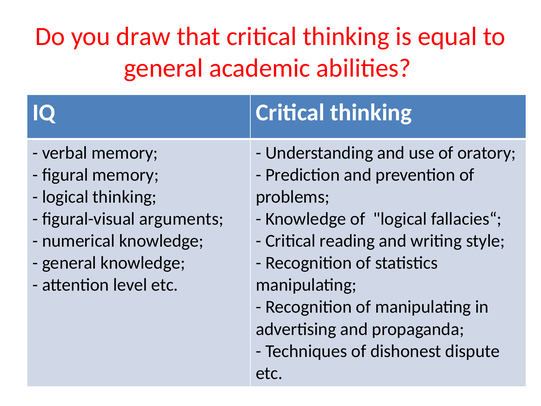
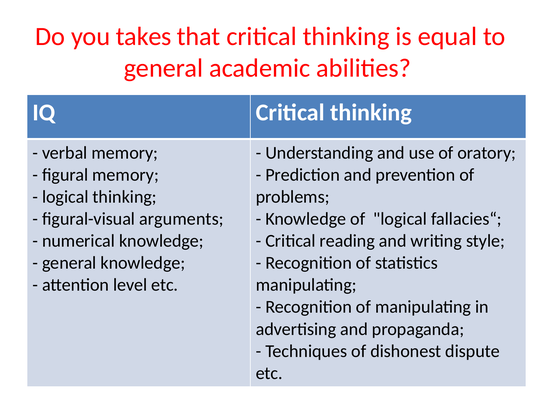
draw: draw -> takes (144, 37)
